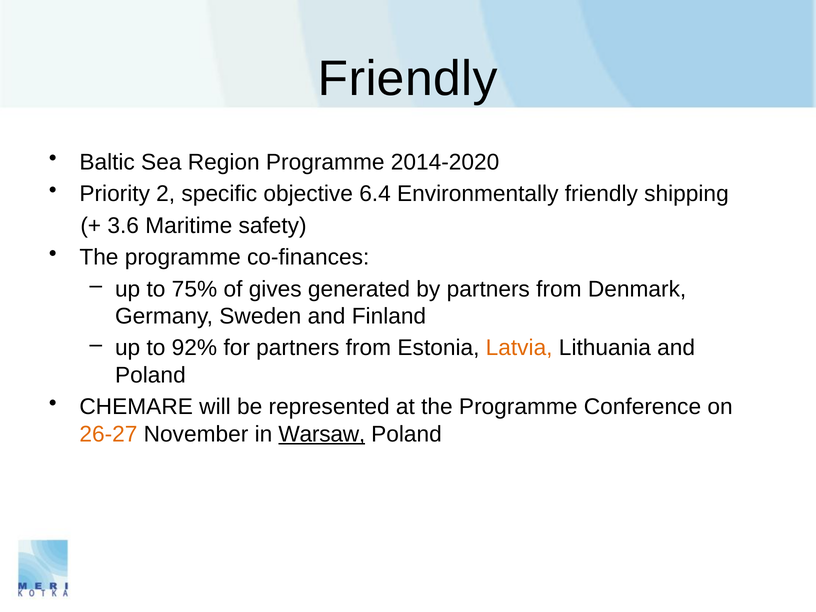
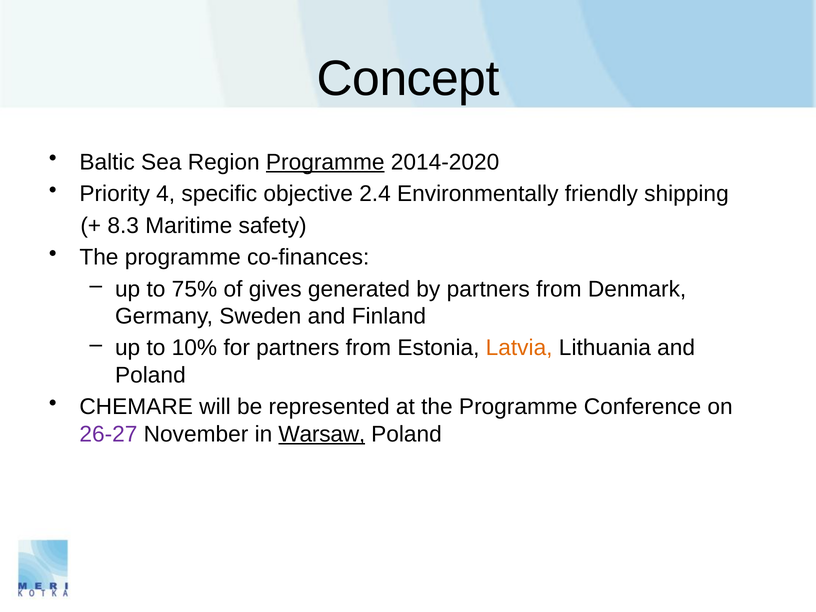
Friendly: Friendly -> Concept (408, 79)
Programme underline: none -> present (325, 162)
2: 2 -> 4 (166, 194)
6.4: 6.4 -> 2.4 (375, 194)
3.6: 3.6 -> 8.3 (123, 226)
92%: 92% -> 10% (194, 348)
26-27 colour: orange -> purple (108, 434)
